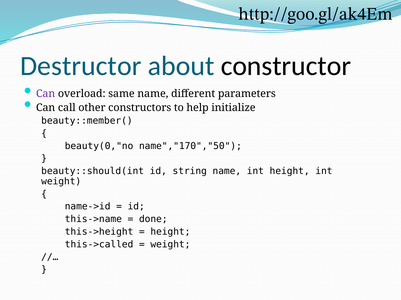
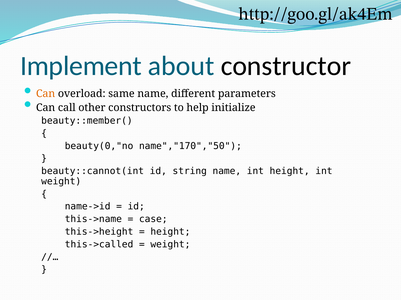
Destructor: Destructor -> Implement (81, 66)
Can colour: purple -> orange (46, 94)
beauty::should(int: beauty::should(int -> beauty::cannot(int (93, 172)
done: done -> case (153, 220)
